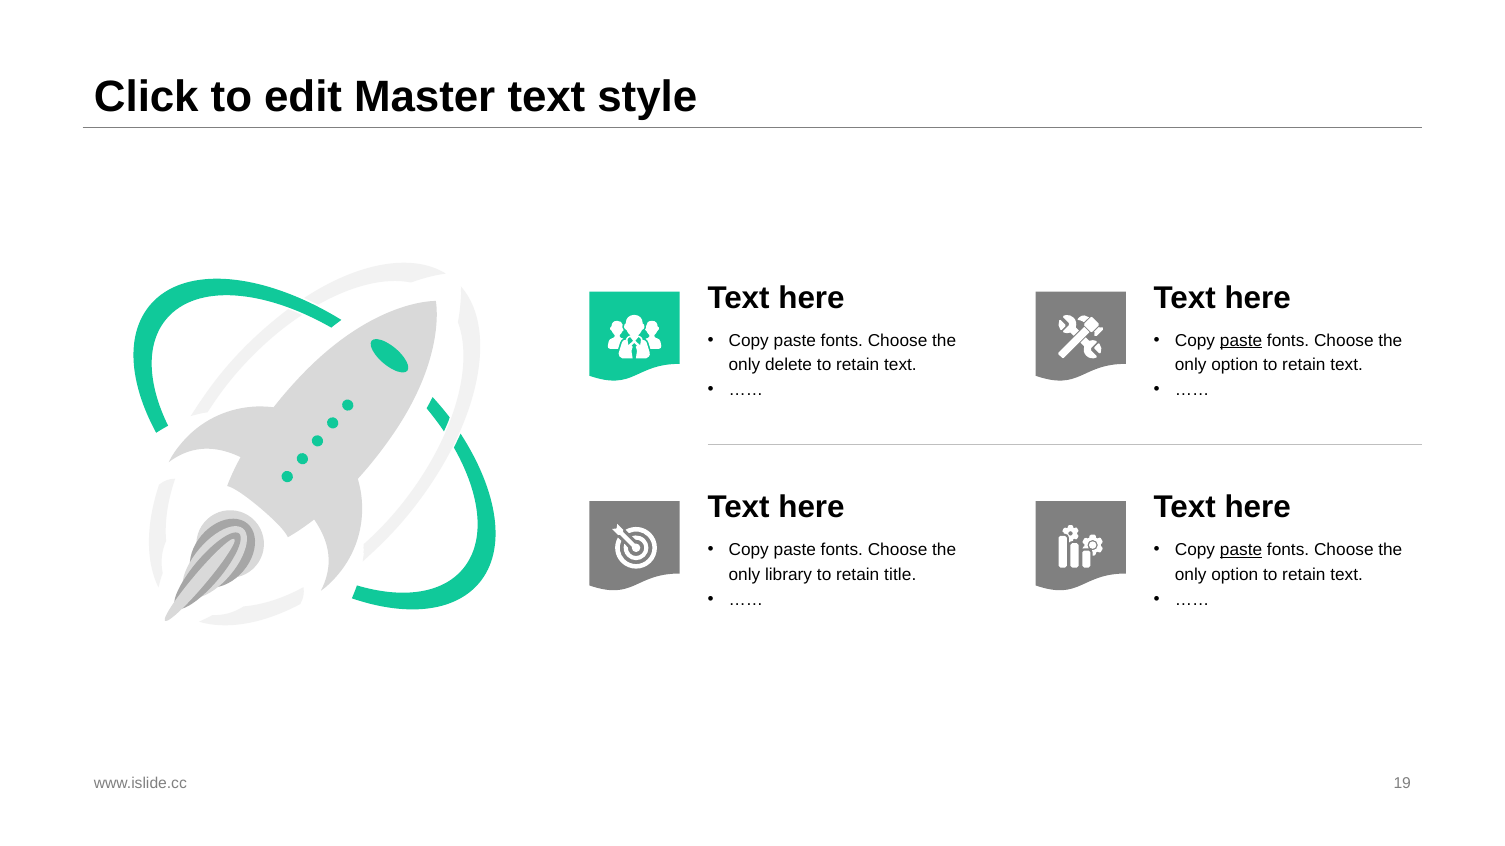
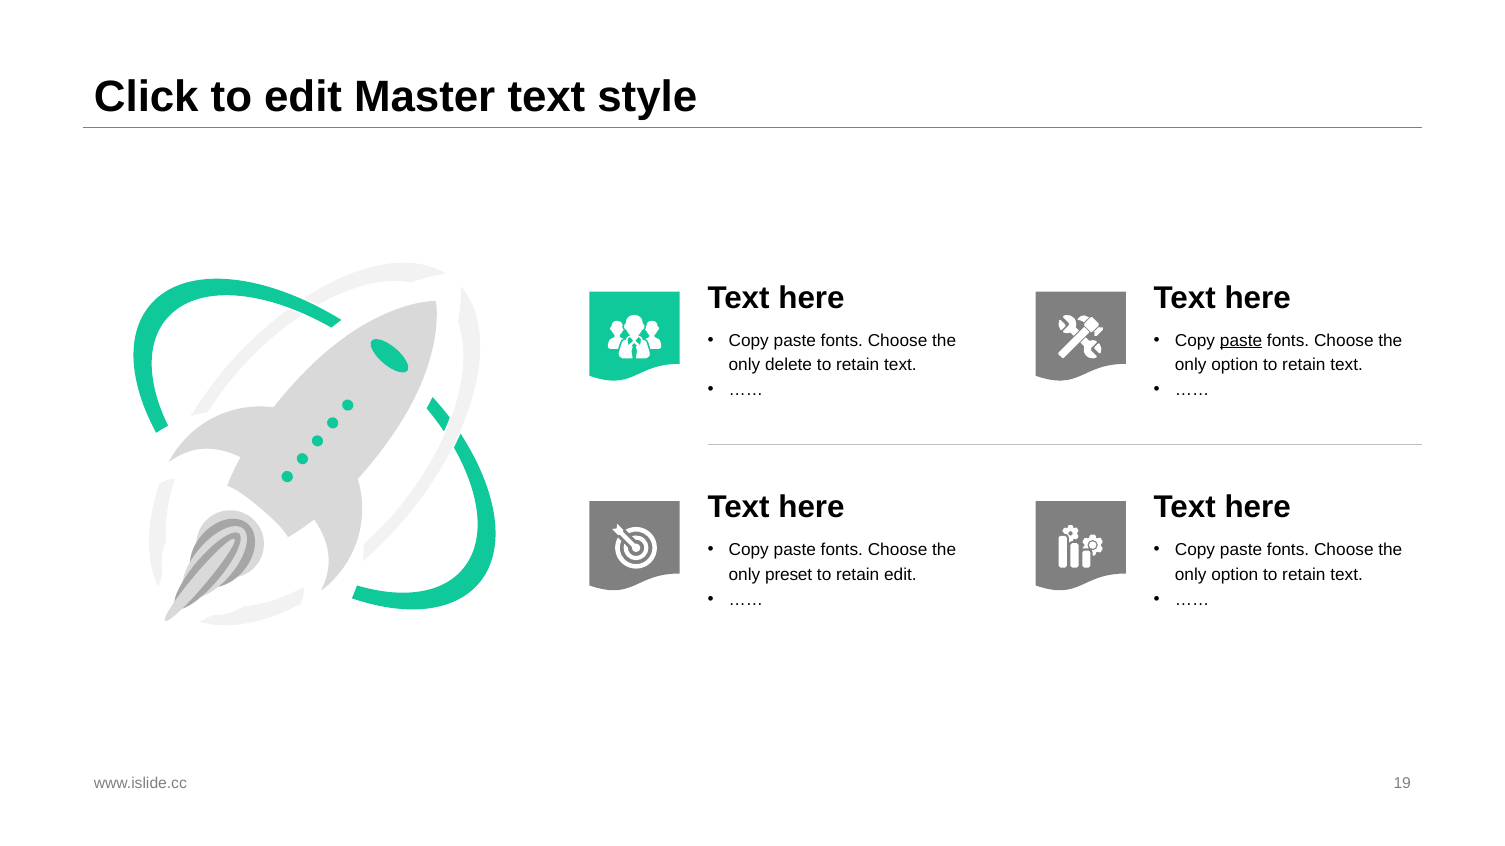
paste underline: present -> none (1241, 550)
library: library -> preset (789, 575)
retain title: title -> edit (900, 575)
